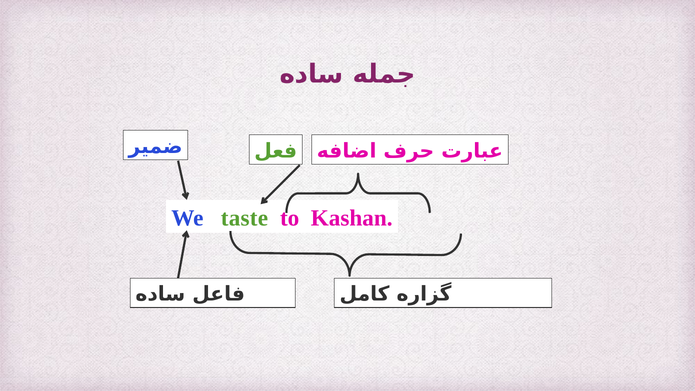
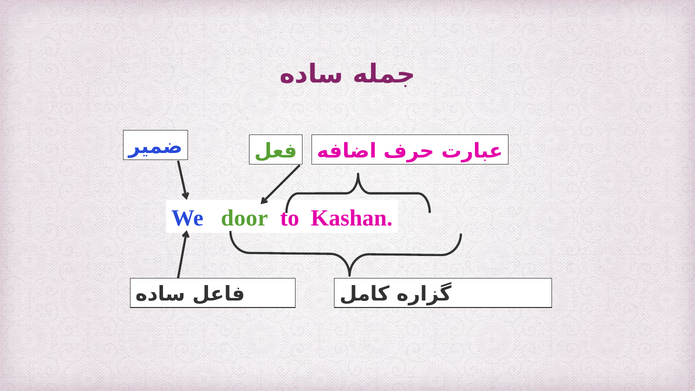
taste: taste -> door (244, 218)
